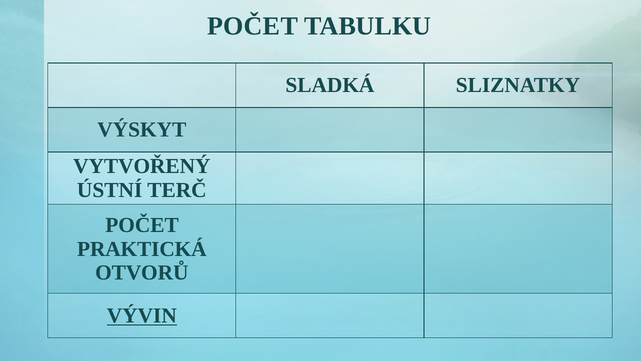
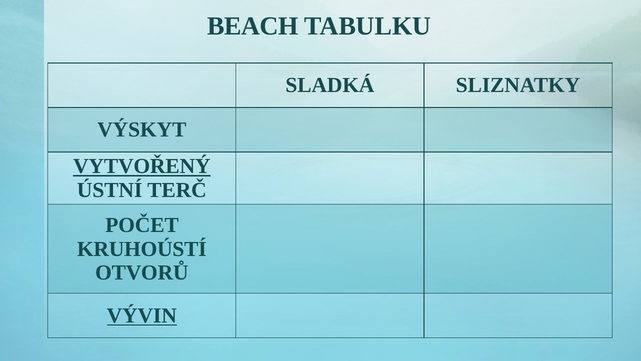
POČET: POČET -> BEACH (253, 26)
VYTVOŘENÝ underline: none -> present (142, 166)
PRAKTICKÁ: PRAKTICKÁ -> KRUHOÚSTÍ (142, 249)
